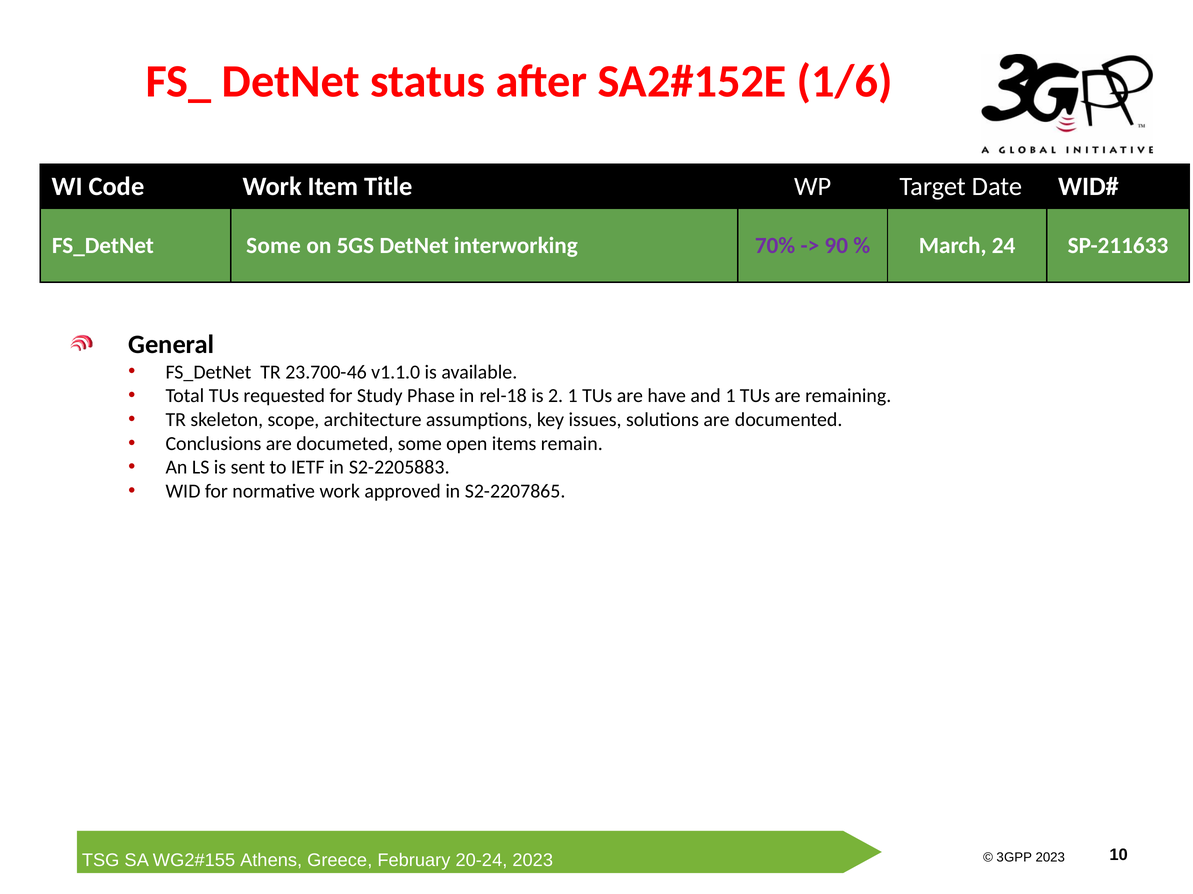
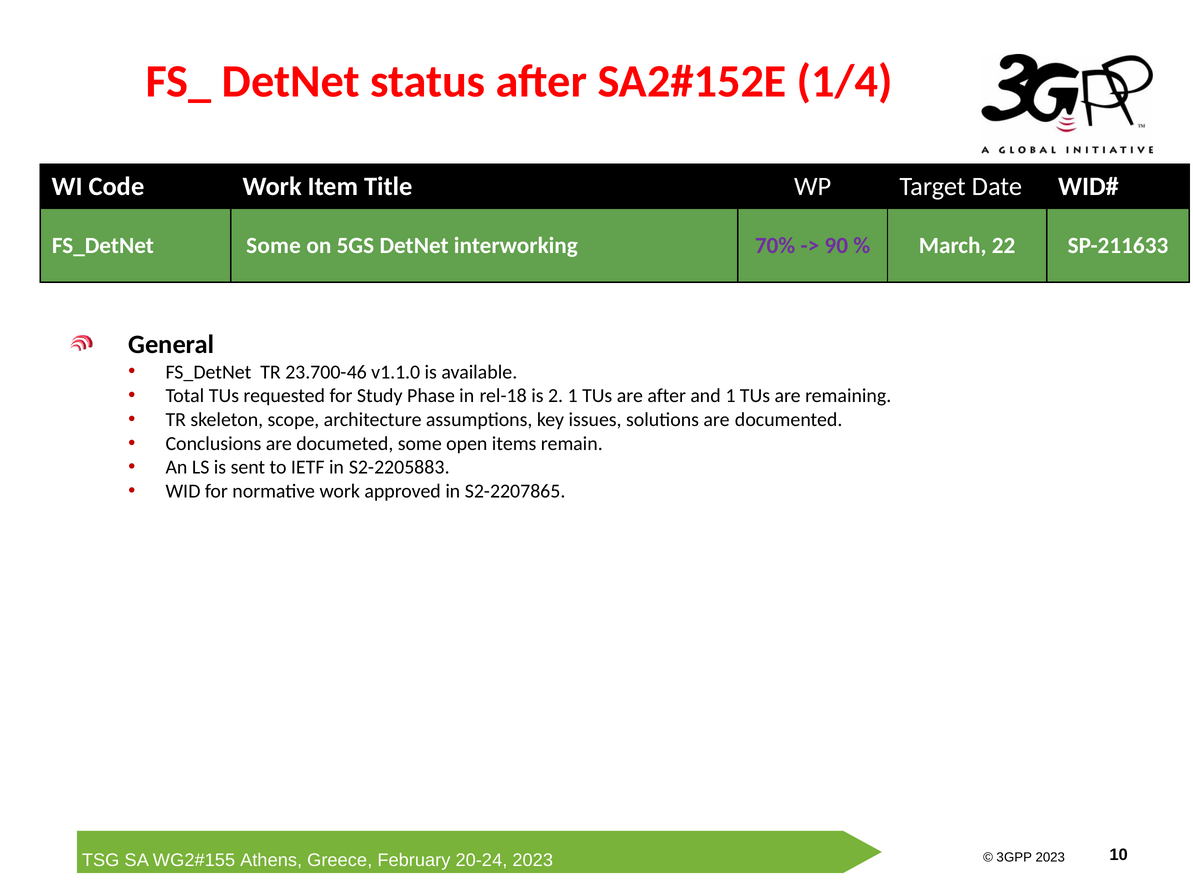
1/6: 1/6 -> 1/4 (845, 82)
24: 24 -> 22 (1004, 246)
are have: have -> after (667, 396)
